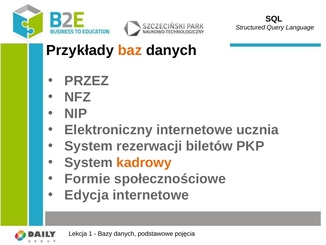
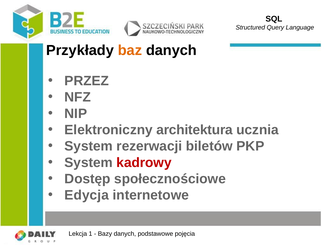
Elektroniczny internetowe: internetowe -> architektura (195, 130)
kadrowy colour: orange -> red (144, 162)
Formie: Formie -> Dostęp (87, 179)
